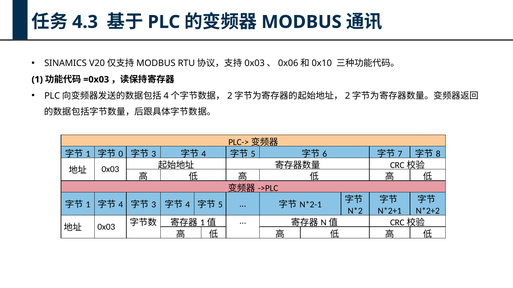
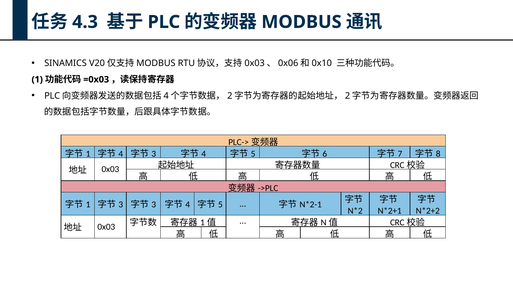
0: 0 -> 4 (121, 154)
4: 4 -> 3 (121, 205)
